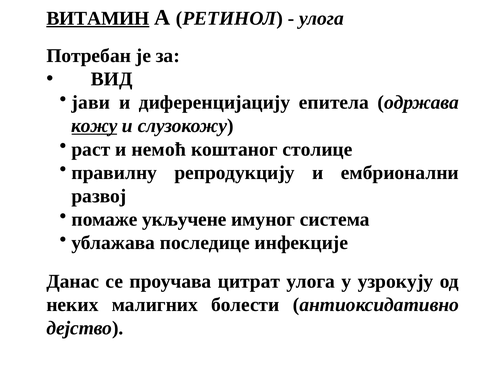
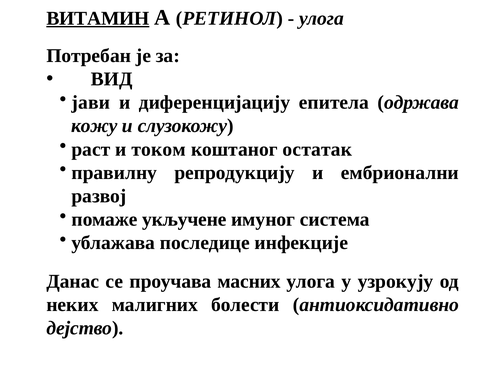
кожу underline: present -> none (94, 126)
немоћ: немоћ -> током (159, 149)
столице: столице -> остатак (317, 149)
цитрат: цитрат -> масних (249, 282)
